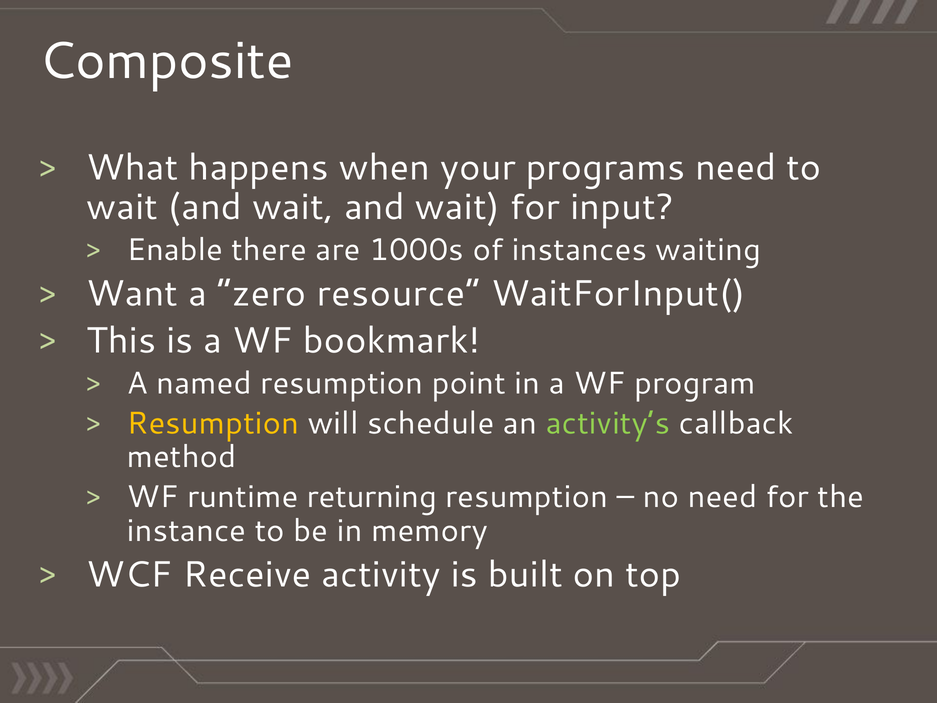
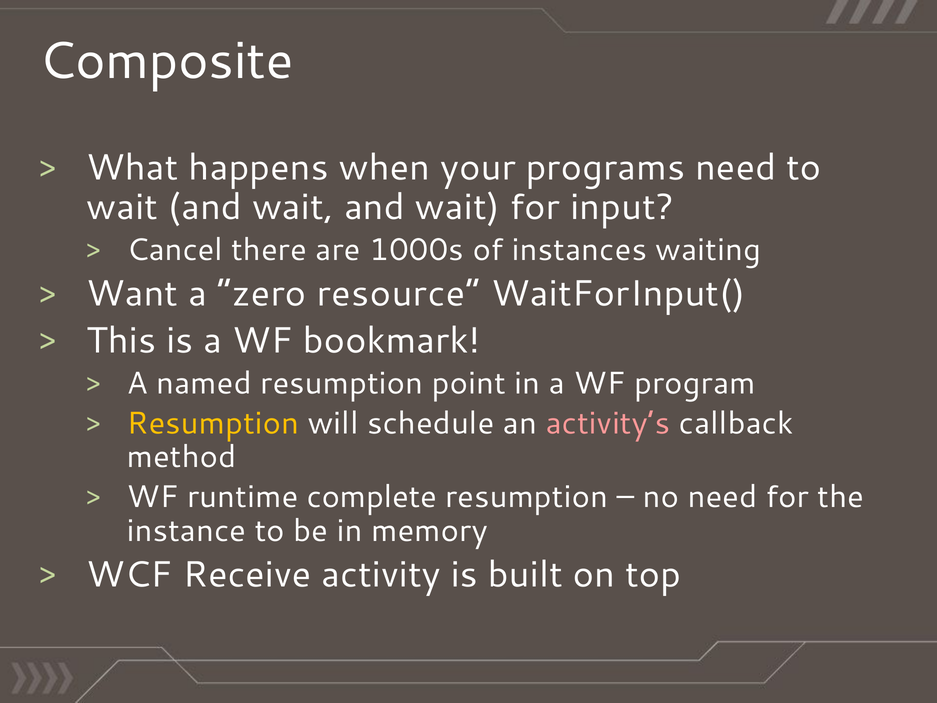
Enable: Enable -> Cancel (175, 250)
activity’s colour: light green -> pink (608, 423)
returning: returning -> complete (372, 497)
